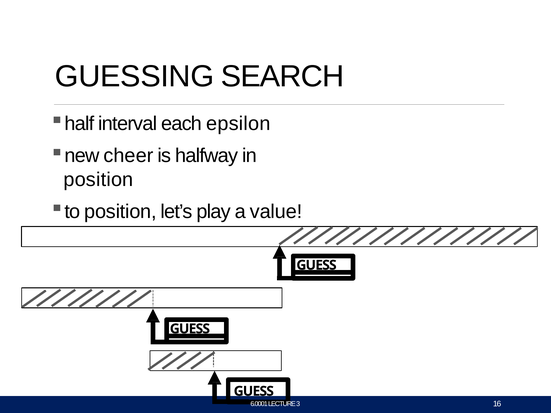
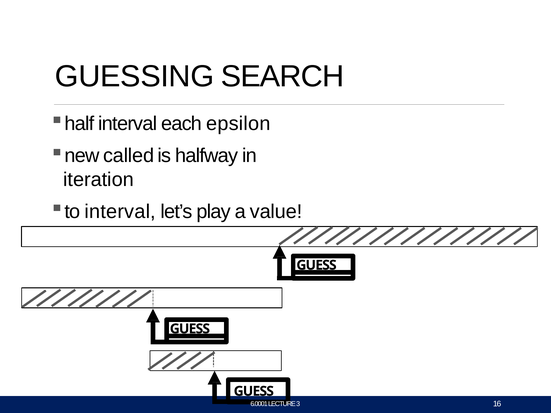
cheer: cheer -> called (129, 156)
position: position -> iteration (98, 180)
position: position -> interval (120, 212)
